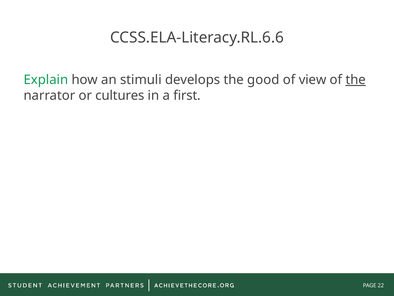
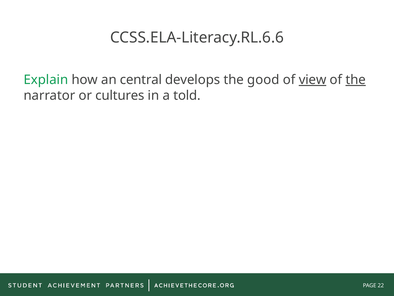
stimuli: stimuli -> central (141, 80)
view underline: none -> present (313, 80)
first: first -> told (187, 95)
